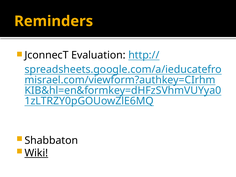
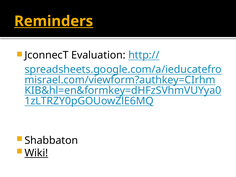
Reminders underline: none -> present (54, 21)
